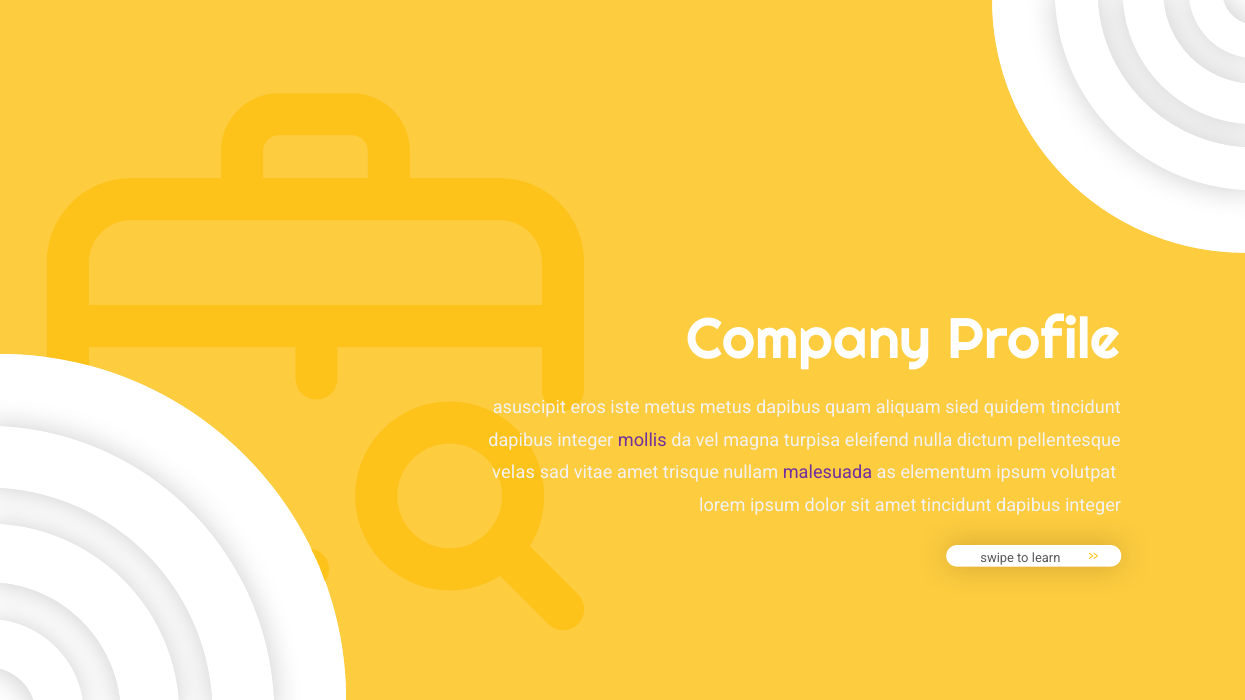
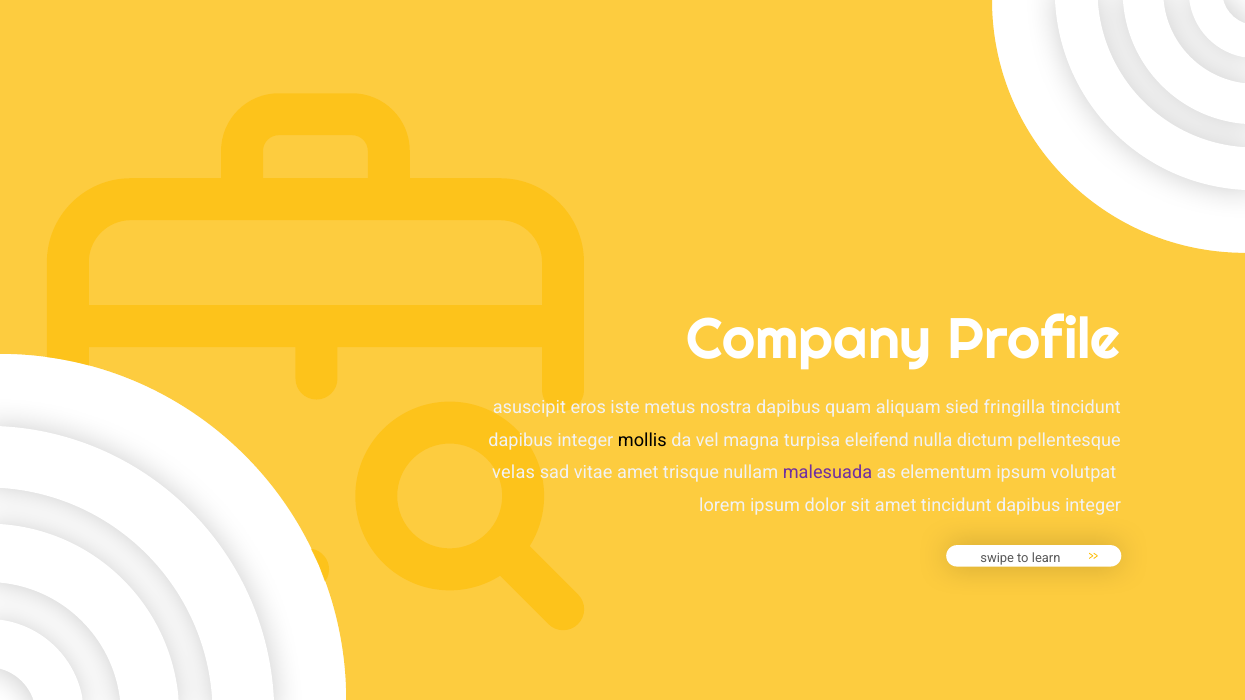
metus metus: metus -> nostra (726, 408)
quidem: quidem -> fringilla (1014, 408)
mollis colour: purple -> black (642, 440)
